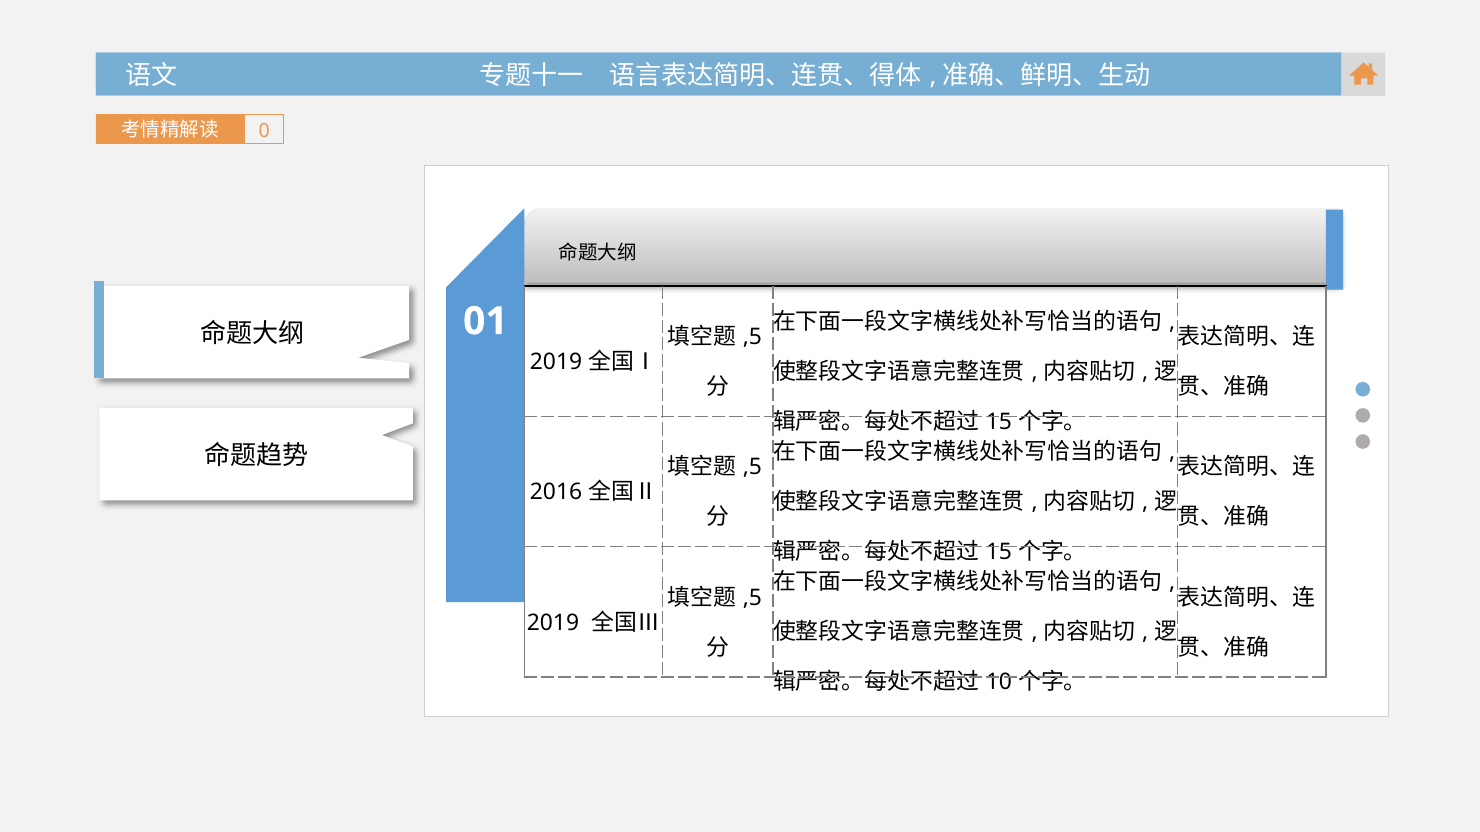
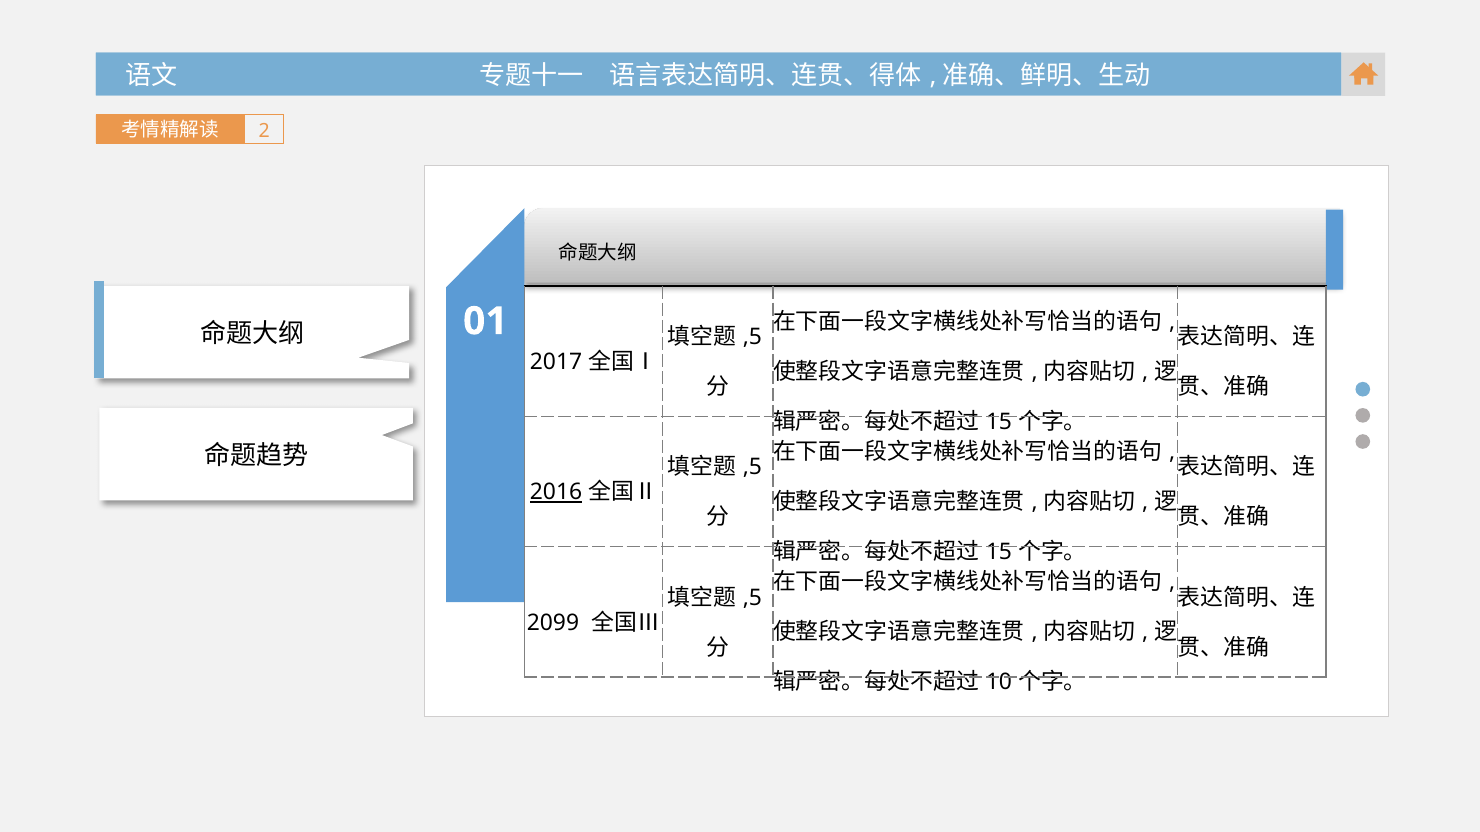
0: 0 -> 2 (264, 131)
2019: 2019 -> 2017 (556, 362)
2016 underline: none -> present (556, 493)
2019: 2019 -> 2099 (553, 623)
